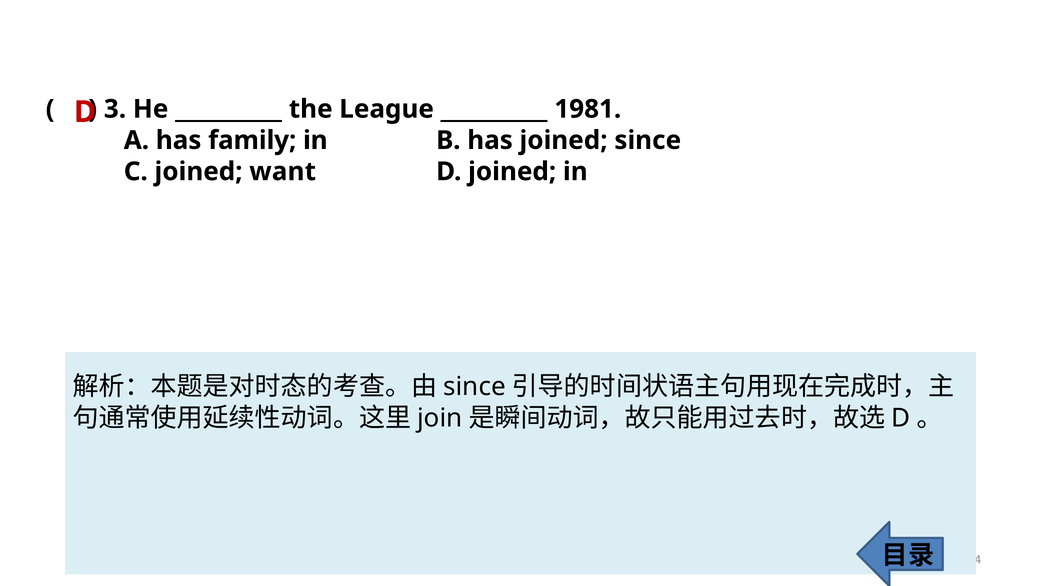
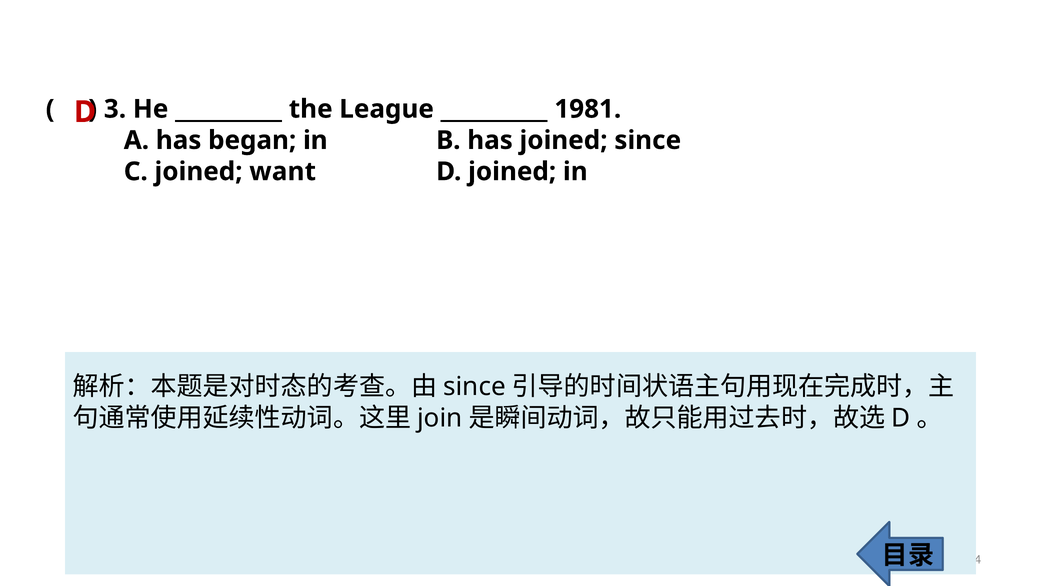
family: family -> began (252, 140)
